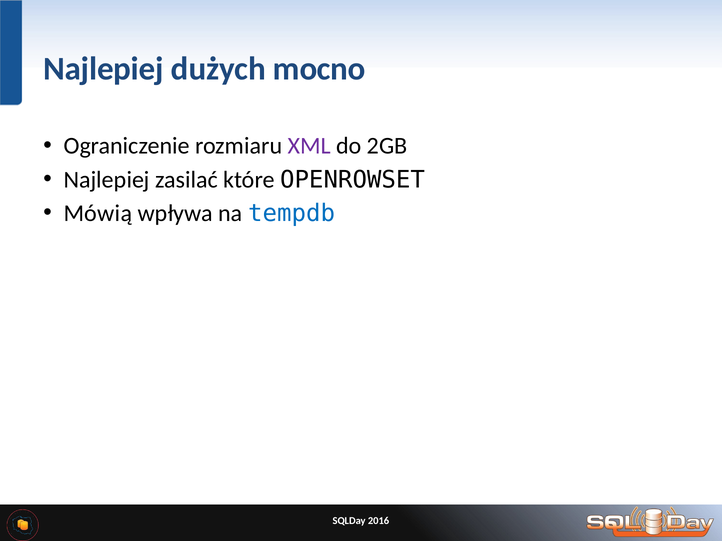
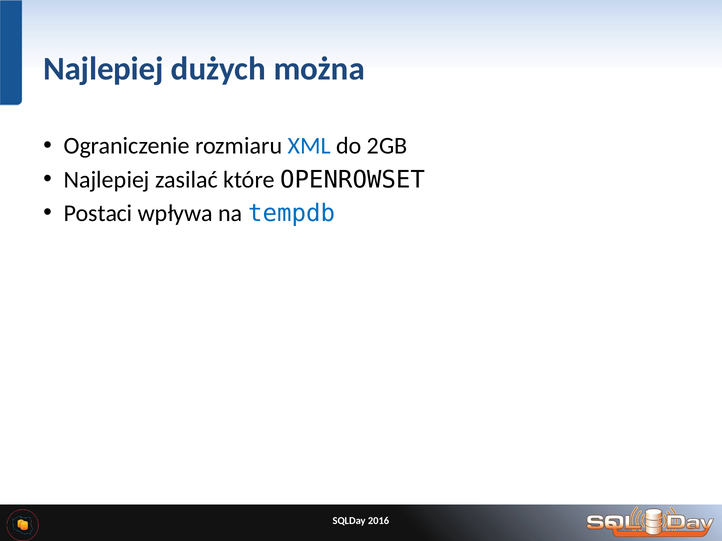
mocno: mocno -> można (319, 69)
XML colour: purple -> blue (309, 146)
Mówią: Mówią -> Postaci (98, 213)
